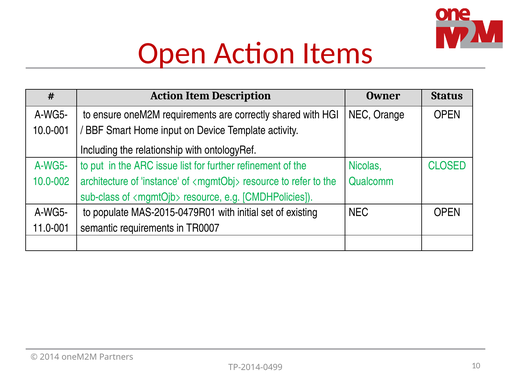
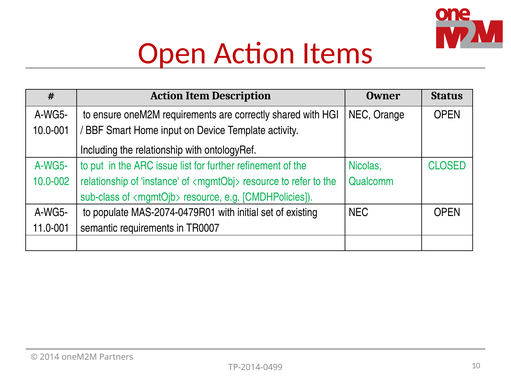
architecture: architecture -> relationship (104, 182)
MAS-2015-0479R01: MAS-2015-0479R01 -> MAS-2074-0479R01 (173, 213)
